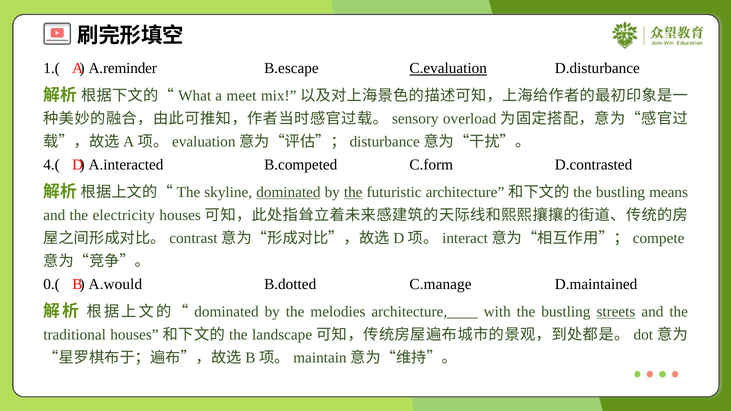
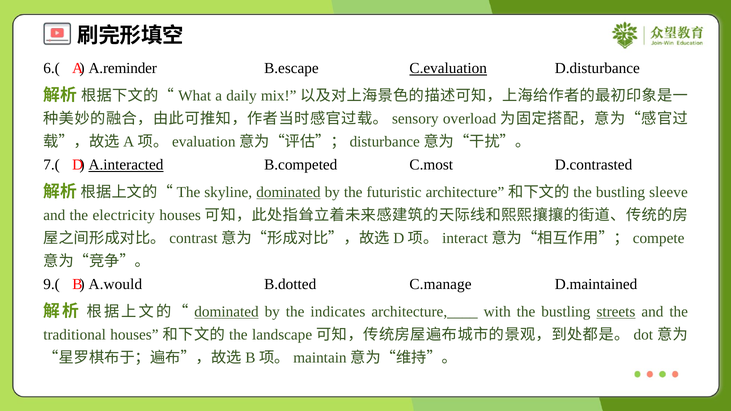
1.(: 1.( -> 6.( (52, 68)
meet: meet -> daily (241, 96)
4.(: 4.( -> 7.( (52, 165)
A.interacted underline: none -> present (126, 165)
C.form: C.form -> C.most (431, 165)
the underline: present -> none (353, 192)
means: means -> sleeve (668, 192)
0.(: 0.( -> 9.( (52, 284)
dominated underline: none -> present (226, 312)
melodies: melodies -> indicates (338, 312)
